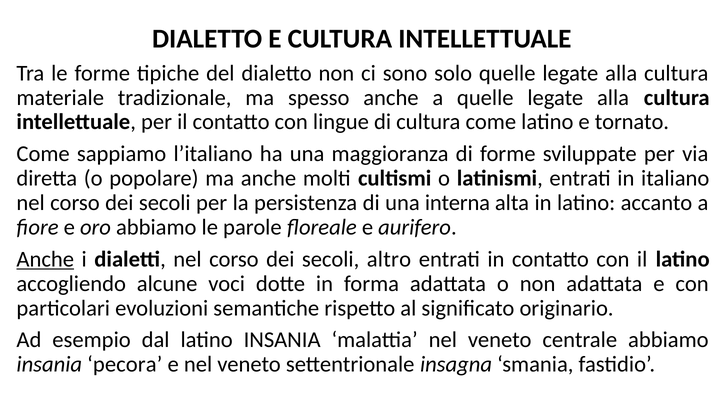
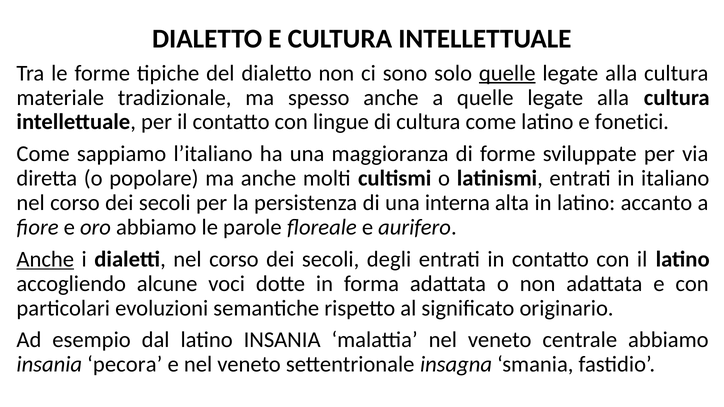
quelle underline: none -> present (507, 73)
tornato: tornato -> fonetici (632, 122)
altro: altro -> degli (389, 259)
